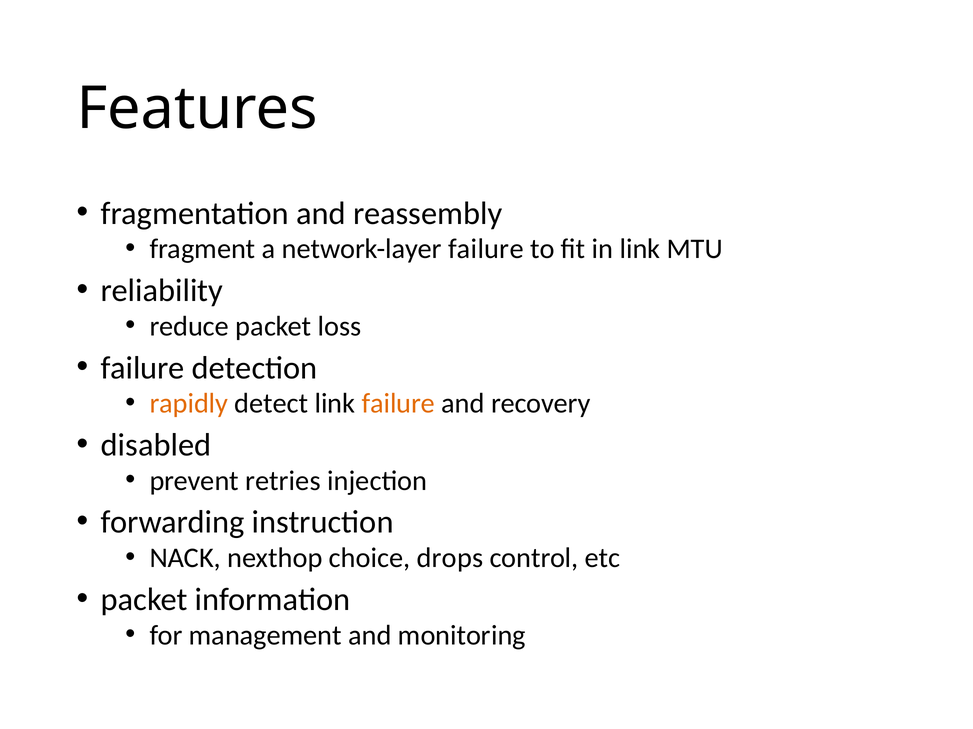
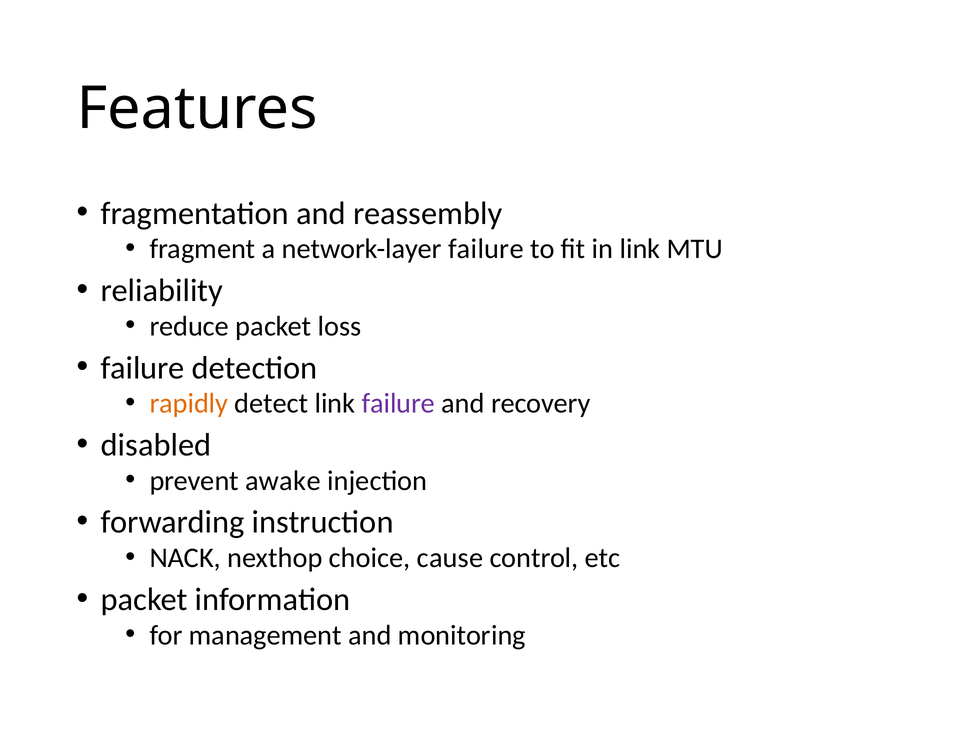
failure colour: orange -> purple (398, 404)
retries: retries -> awake (283, 481)
drops: drops -> cause (450, 559)
